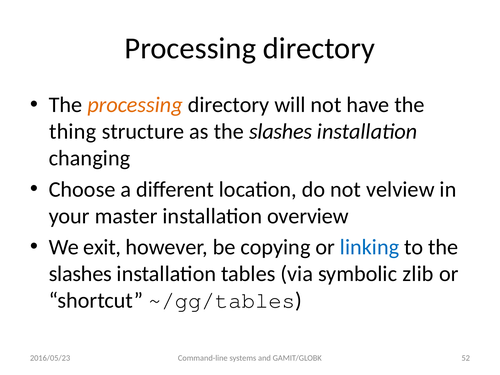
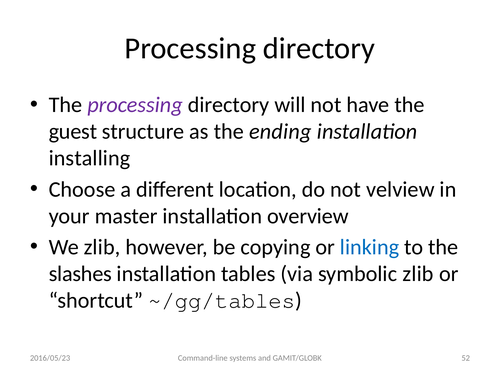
processing colour: orange -> purple (135, 105)
thing: thing -> guest (73, 132)
as the slashes: slashes -> ending (280, 132)
changing: changing -> installing (89, 158)
We exit: exit -> zlib (102, 247)
